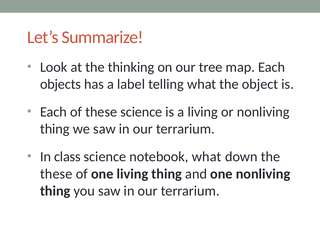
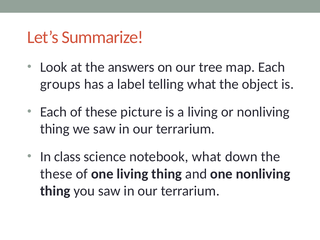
thinking: thinking -> answers (131, 67)
objects: objects -> groups (60, 84)
these science: science -> picture (141, 112)
